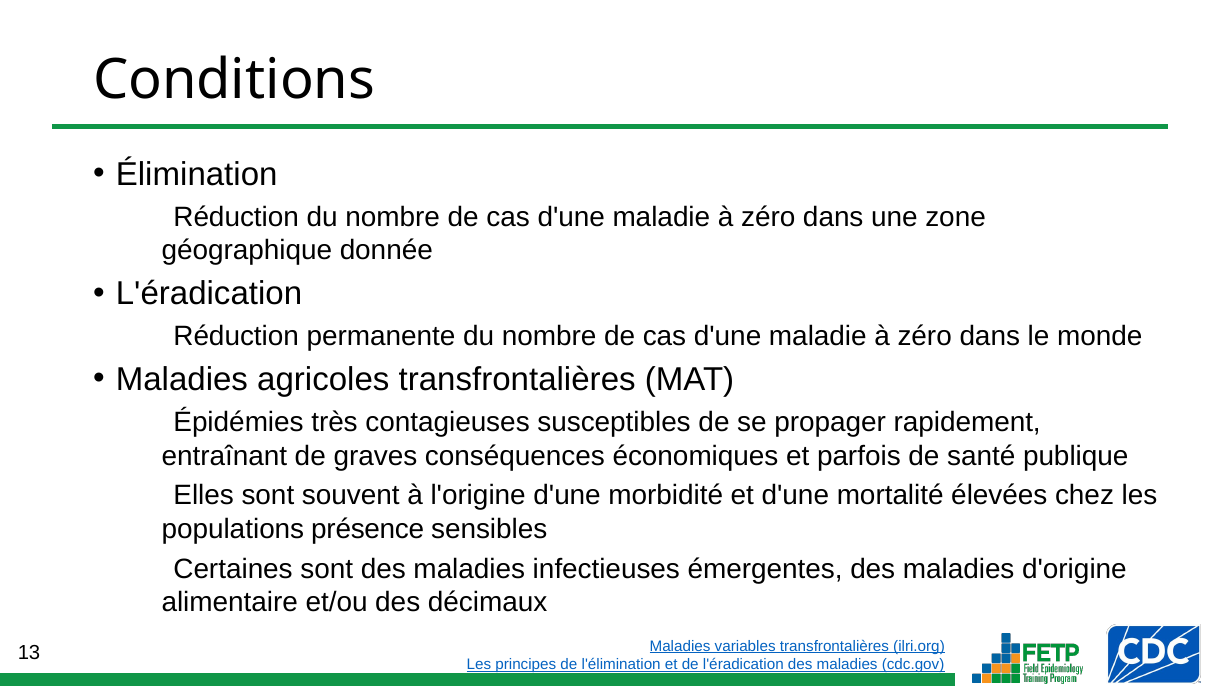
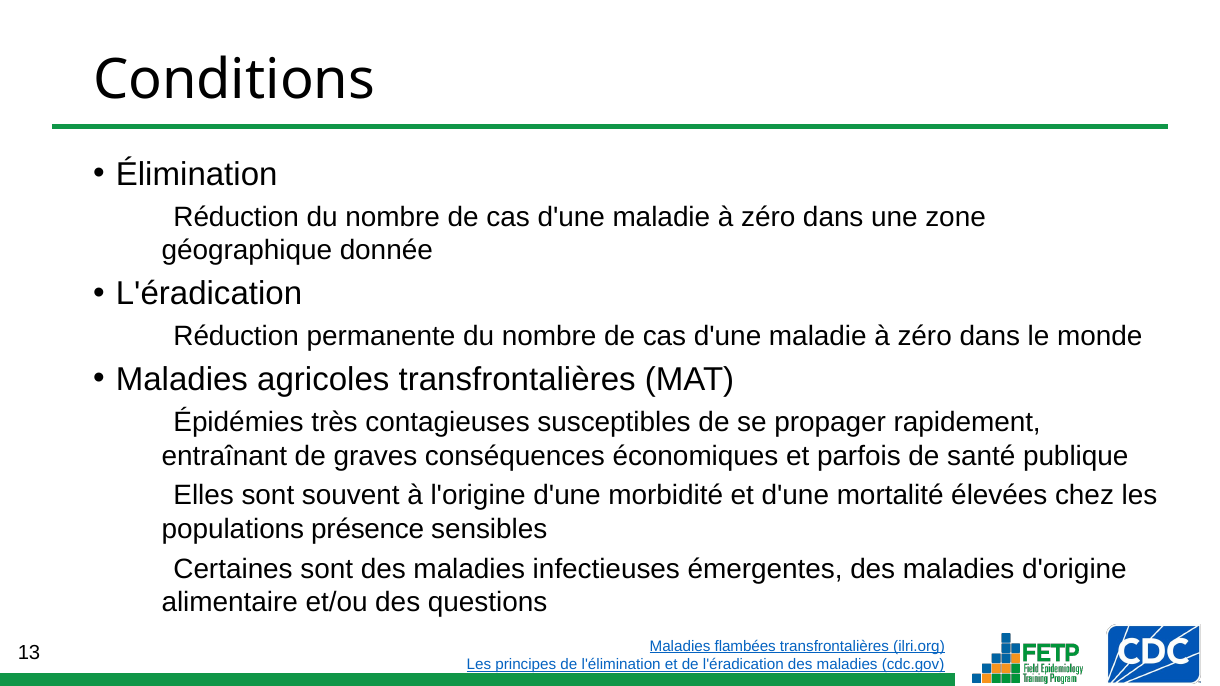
décimaux: décimaux -> questions (488, 603)
variables: variables -> flambées (745, 646)
